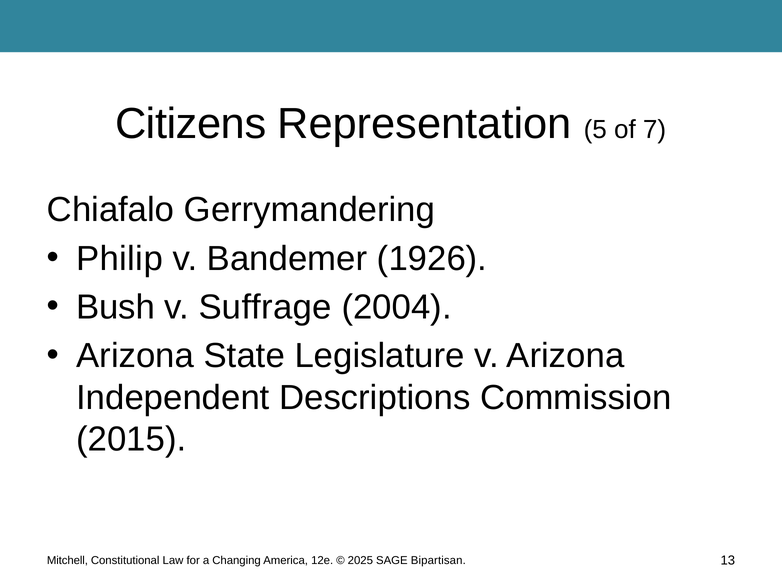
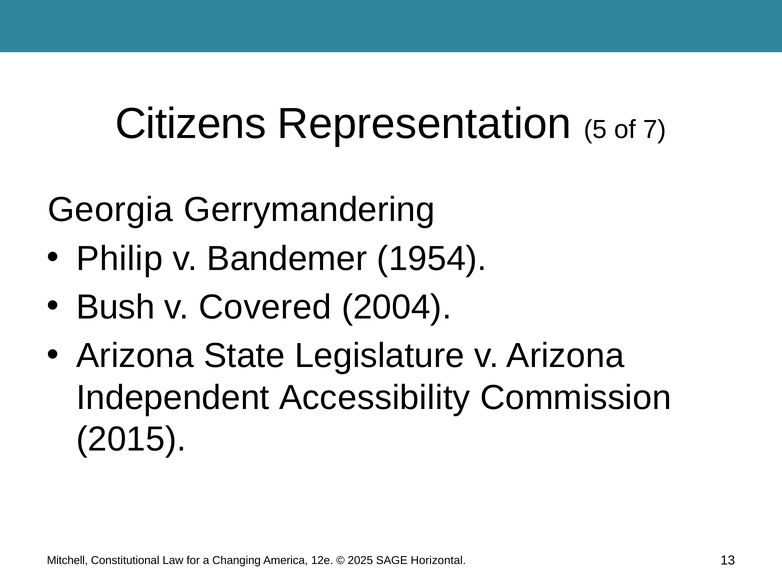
Chiafalo: Chiafalo -> Georgia (110, 210)
1926: 1926 -> 1954 (432, 258)
Suffrage: Suffrage -> Covered (265, 307)
Descriptions: Descriptions -> Accessibility (375, 397)
Bipartisan: Bipartisan -> Horizontal (438, 560)
